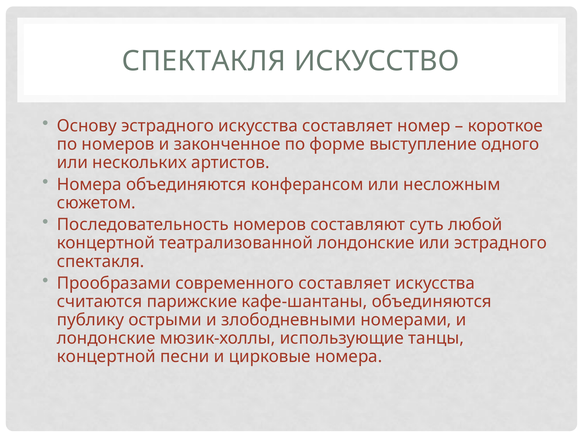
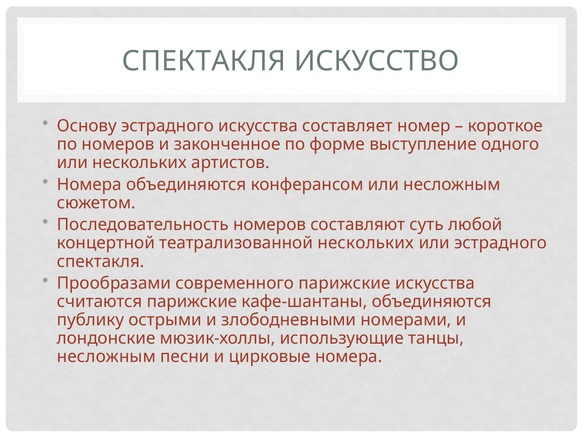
театрализованной лондонские: лондонские -> нескольких (366, 243)
современного составляет: составляет -> парижские (345, 283)
концертной: концертной -> несложным (106, 357)
